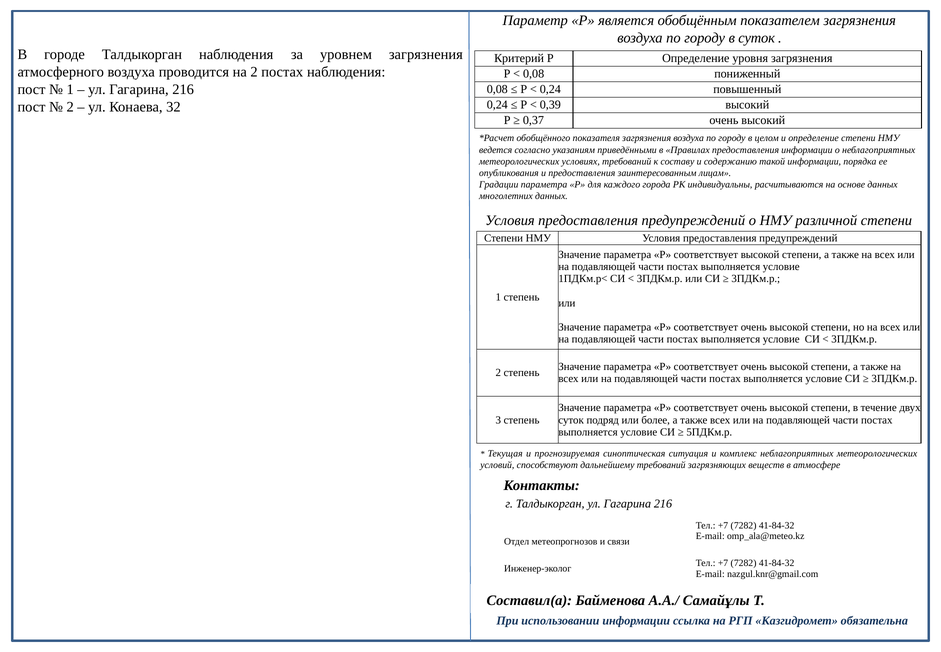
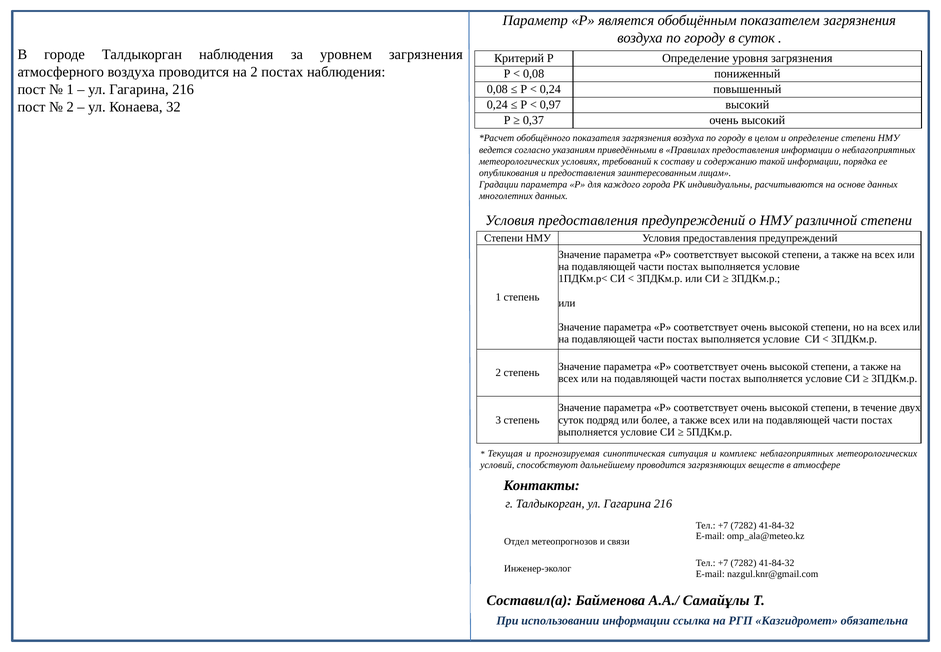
0,39: 0,39 -> 0,97 (550, 105)
дальнейшему требований: требований -> проводится (661, 465)
